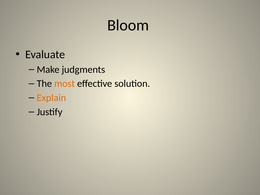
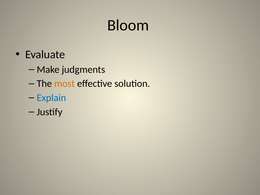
Explain colour: orange -> blue (51, 98)
